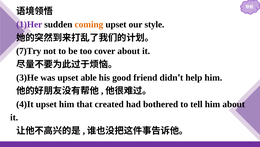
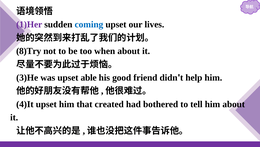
coming colour: orange -> blue (89, 24)
style: style -> lives (154, 24)
7)Try: 7)Try -> 8)Try (29, 51)
cover: cover -> when (105, 51)
